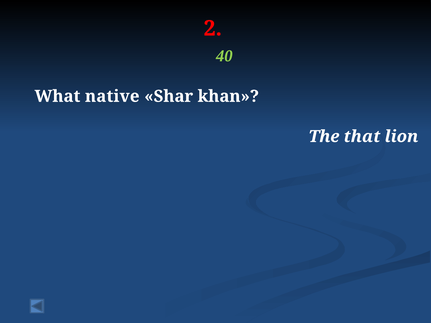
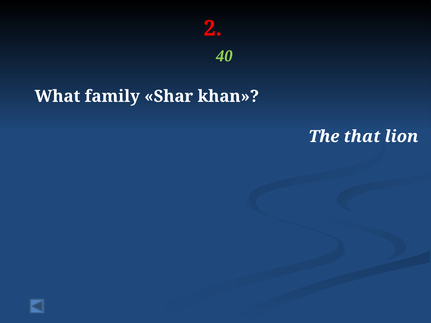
native: native -> family (112, 96)
